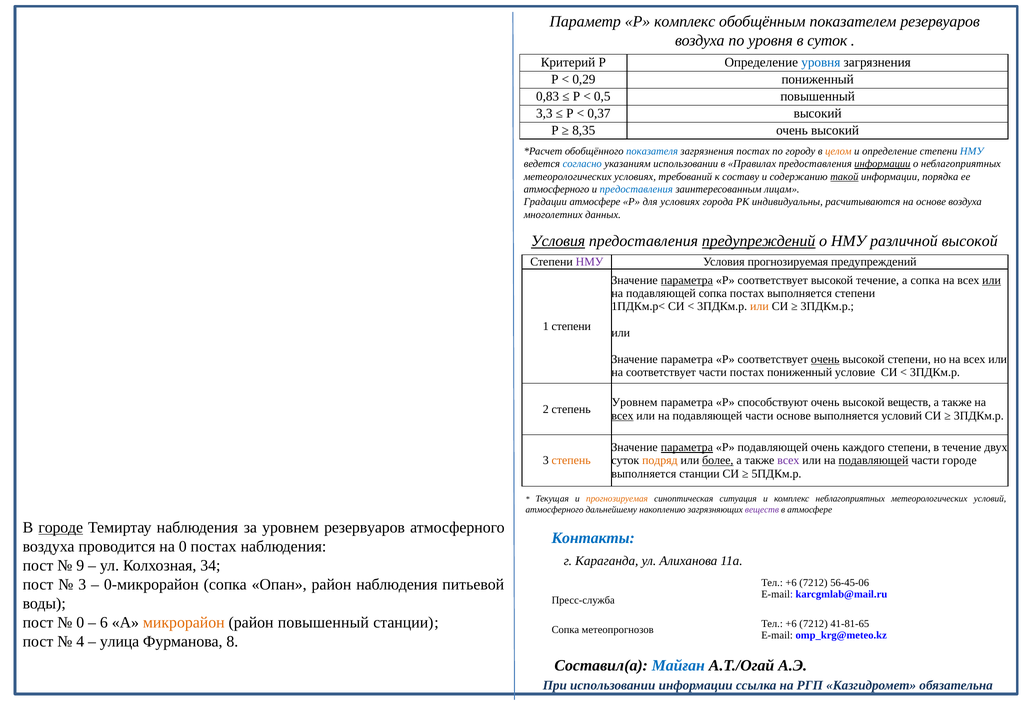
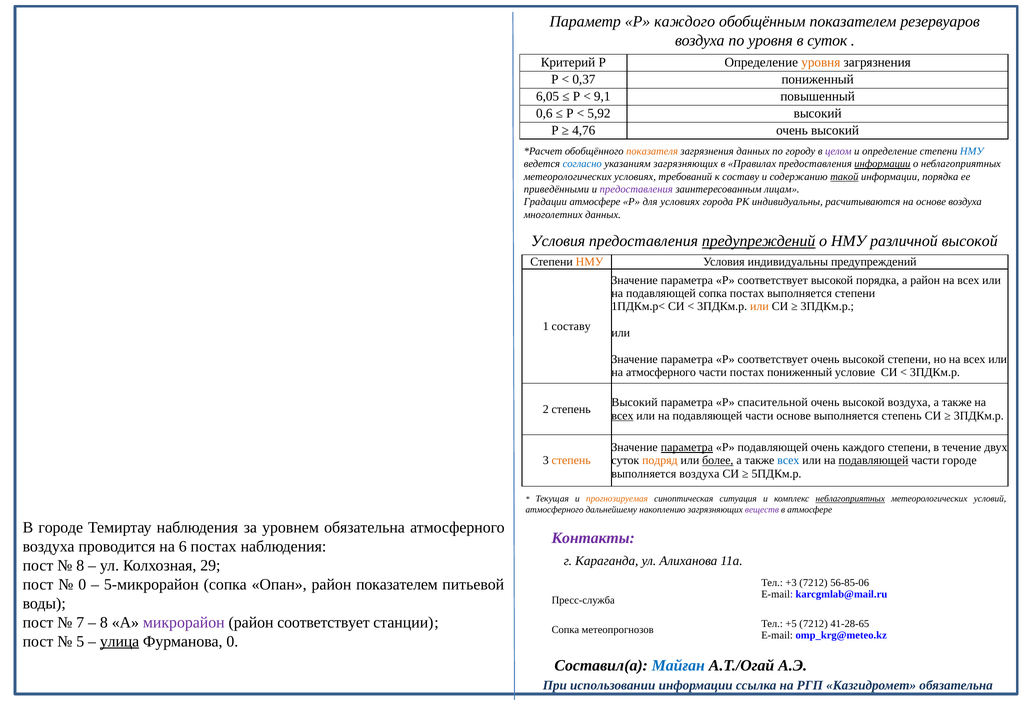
Р комплекс: комплекс -> каждого (685, 22)
уровня colour: blue -> orange (821, 63)
0,29: 0,29 -> 0,37 (584, 80)
0,83: 0,83 -> 6,05 (548, 97)
0,5: 0,5 -> 9,1 (602, 97)
3,3: 3,3 -> 0,6 (544, 114)
0,37: 0,37 -> 5,92 (599, 114)
8,35: 8,35 -> 4,76 (584, 130)
показателя colour: blue -> orange (652, 151)
загрязнения постах: постах -> данных (753, 151)
целом colour: orange -> purple (838, 151)
указаниям использовании: использовании -> загрязняющих (686, 164)
атмосферного: атмосферного -> приведёнными (556, 189)
предоставления colour: blue -> purple (636, 189)
Условия underline: present -> none (558, 241)
НМУ colour: purple -> orange (590, 262)
Условия прогнозируемая: прогнозируемая -> индивидуальны (788, 262)
параметра underline: present -> none (687, 280)
высокой течение: течение -> порядка (878, 280)
а сопка: сопка -> район (925, 280)
или underline: present -> none (992, 280)
1 степени: степени -> составу (571, 326)
очень underline: present -> none (825, 359)
на соответствует: соответствует -> атмосферного (661, 372)
Уровнем: Уровнем -> Высокий (635, 403)
способствуют: способствуют -> спасительной (773, 403)
высокой веществ: веществ -> воздуха (909, 403)
выполняется условий: условий -> степень (902, 416)
всех colour: purple -> blue (788, 461)
выполняется станции: станции -> воздуха (699, 474)
неблагоприятных underline: none -> present (850, 499)
городе underline: present -> none (61, 528)
уровнем резервуаров: резервуаров -> обязательна (365, 528)
Контакты colour: blue -> purple (593, 538)
на 0: 0 -> 6 (183, 547)
9: 9 -> 8 (80, 566)
34: 34 -> 29 (210, 566)
3: 3 -> 0 (82, 585)
0-микрорайон: 0-микрорайон -> 5-микрорайон (151, 585)
район наблюдения: наблюдения -> показателем (397, 585)
+6: +6 -> +3 (791, 583)
56-45-06: 56-45-06 -> 56-85-06 (850, 583)
0: 0 -> 7 (80, 623)
6: 6 -> 8 (104, 623)
микрорайон colour: orange -> purple (184, 623)
район повышенный: повышенный -> соответствует (324, 623)
+6: +6 -> +5 (791, 624)
41-81-65: 41-81-65 -> 41-28-65 (850, 624)
4: 4 -> 5 (80, 642)
улица underline: none -> present (120, 642)
Фурманова 8: 8 -> 0 (232, 642)
